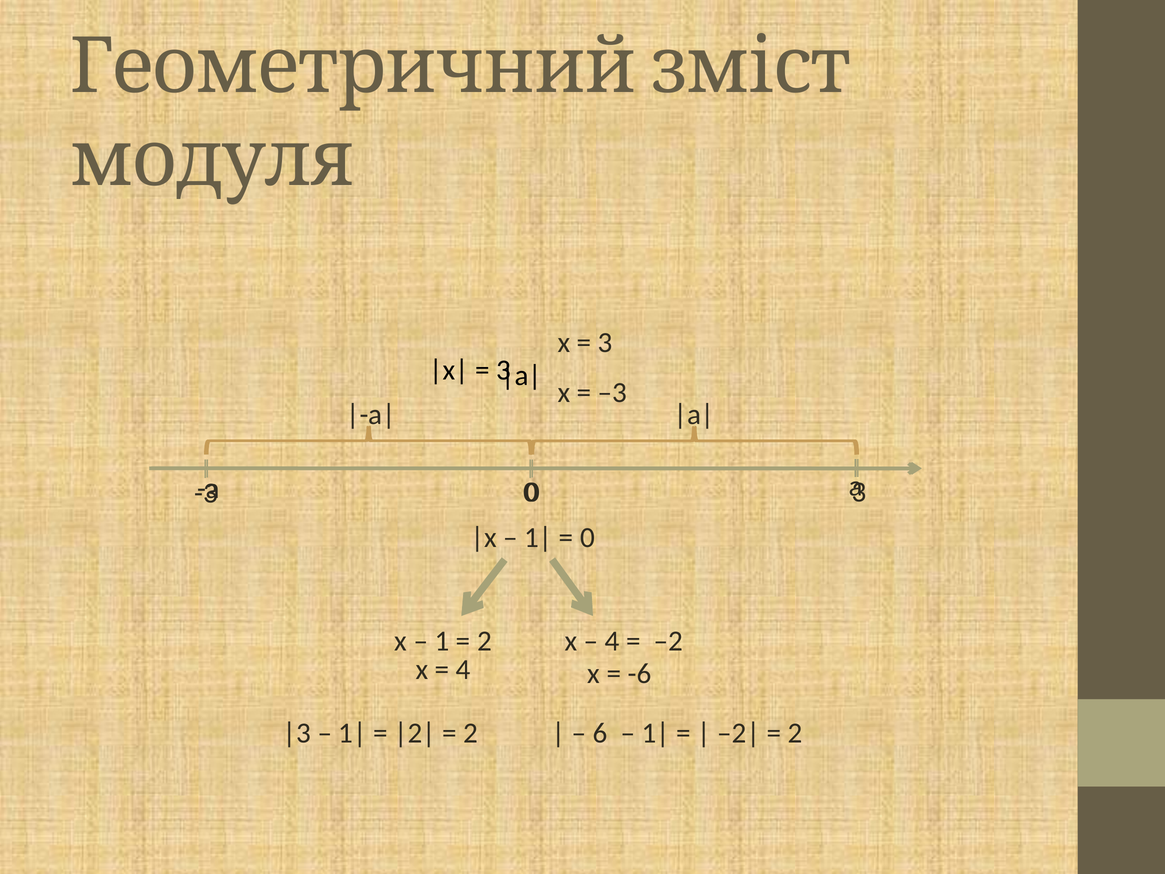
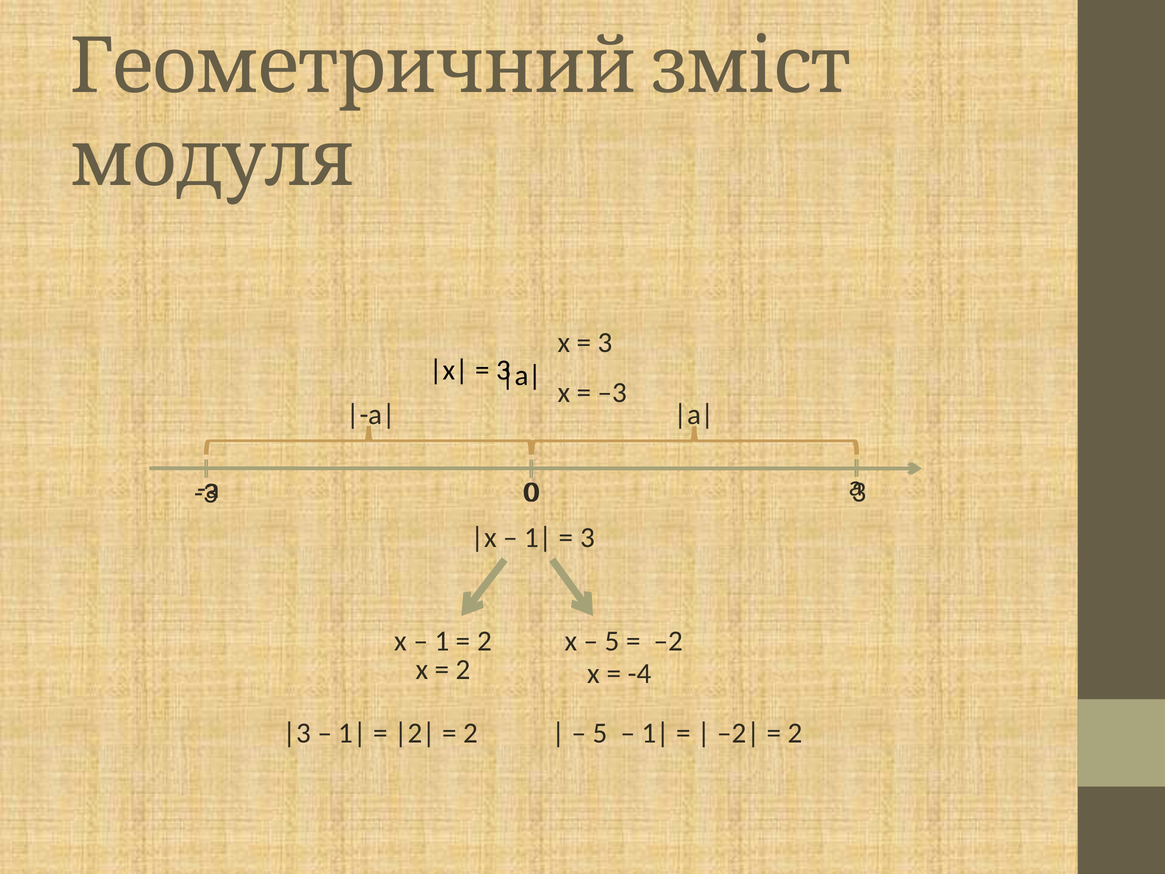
0: 0 -> 3 (587, 538)
4: 4 -> 5 (612, 641)
4: 4 -> 2 (463, 670)
-6: -6 -> -4 (639, 673)
6: 6 -> 5 (600, 733)
